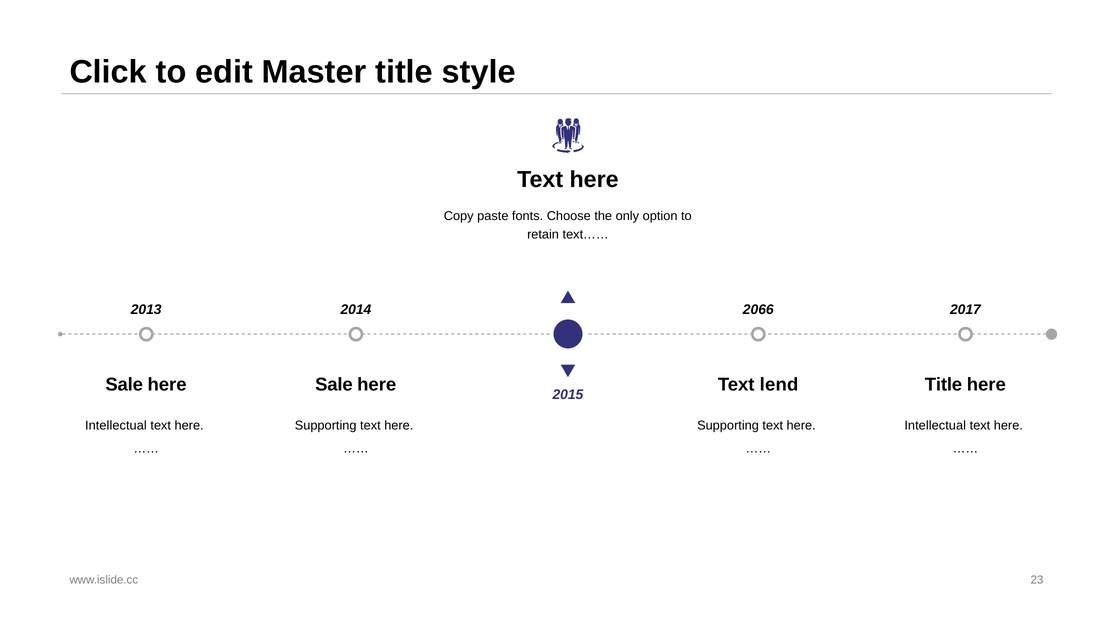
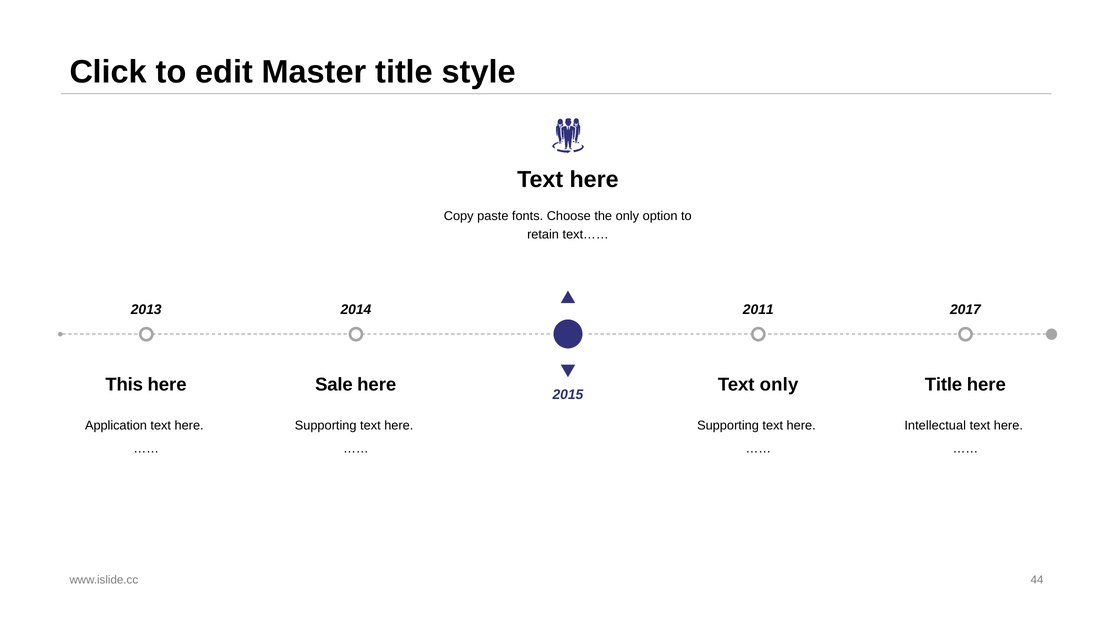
2066: 2066 -> 2011 (758, 310)
Sale: Sale -> This (124, 384)
Text lend: lend -> only (779, 384)
Intellectual: Intellectual -> Application (116, 426)
23: 23 -> 44 (1037, 580)
